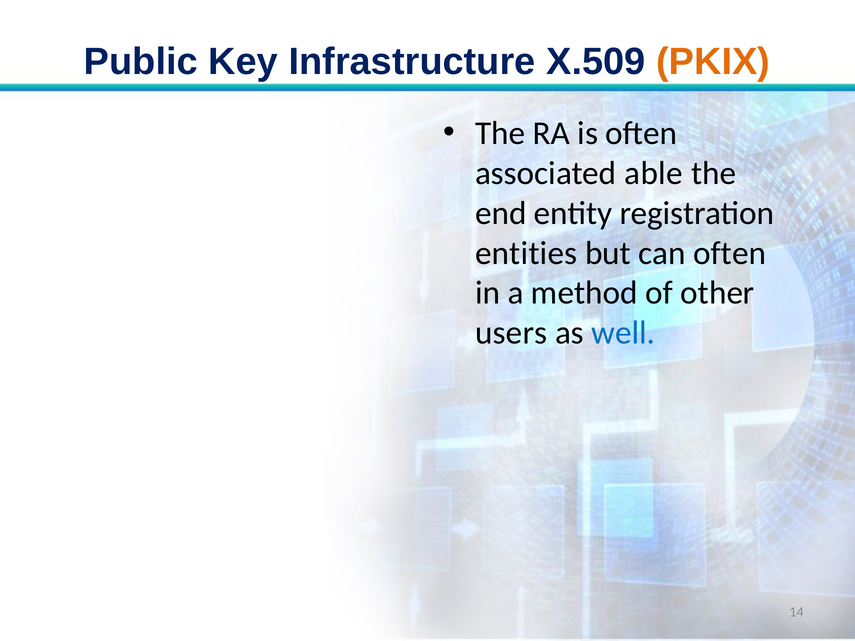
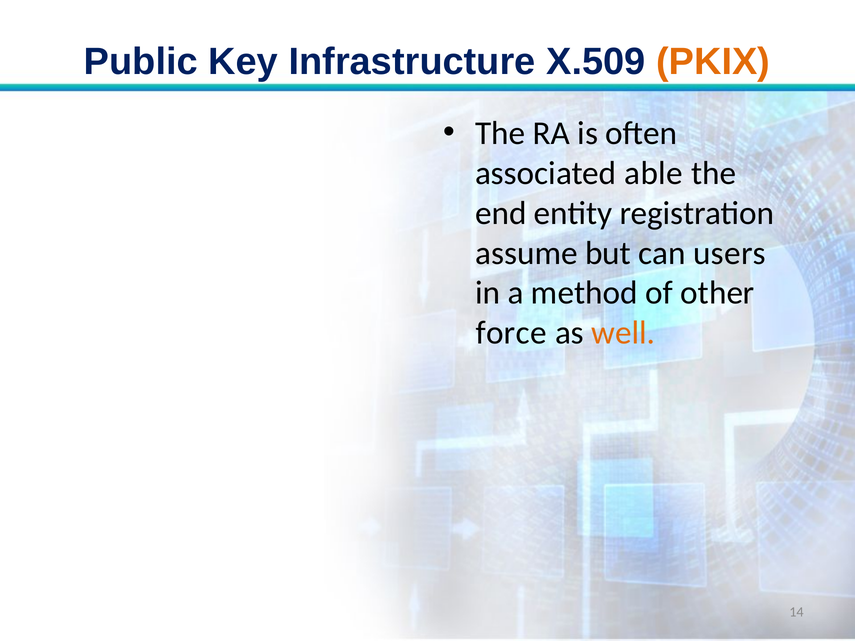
entities: entities -> assume (526, 253)
can often: often -> users (729, 253)
users: users -> force (511, 333)
well colour: blue -> orange (623, 333)
